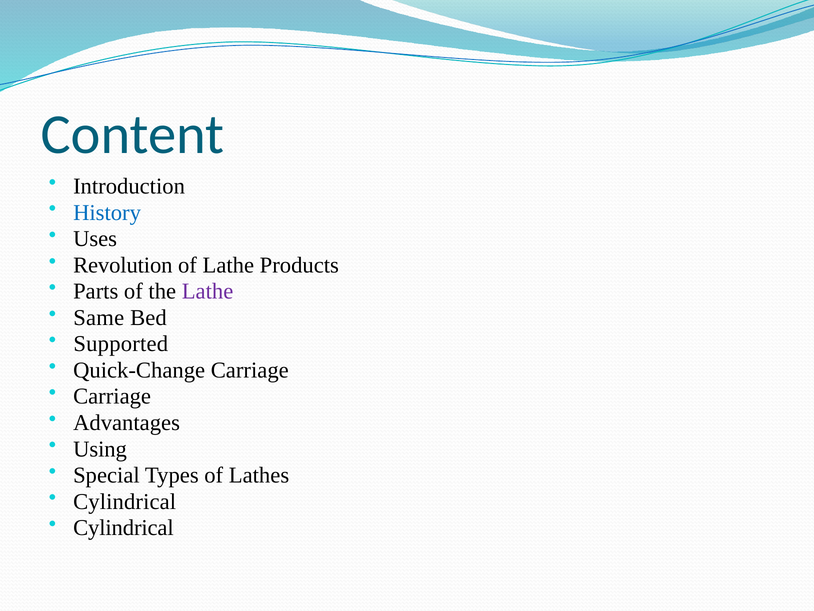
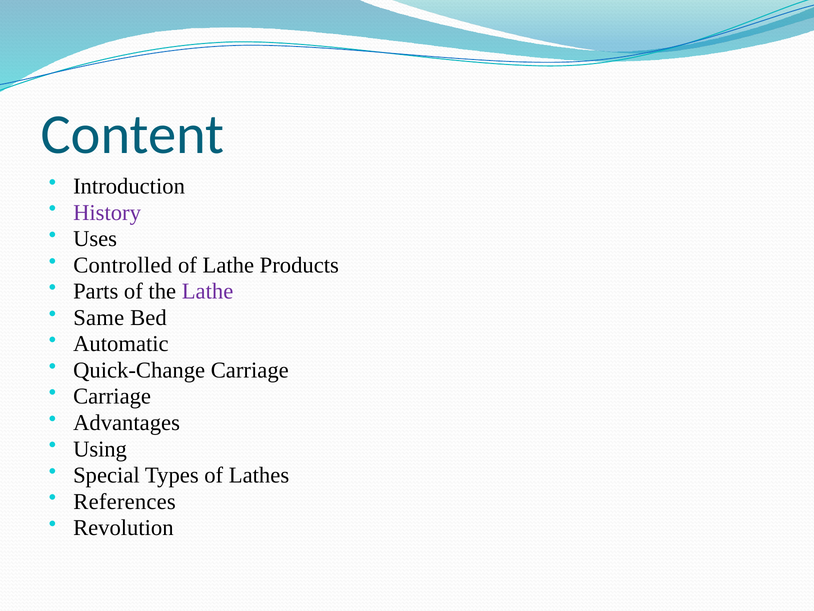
History colour: blue -> purple (107, 212)
Revolution: Revolution -> Controlled (123, 265)
Supported: Supported -> Automatic (121, 344)
Cylindrical: Cylindrical -> References (125, 501)
Cylindrical: Cylindrical -> Revolution (123, 527)
